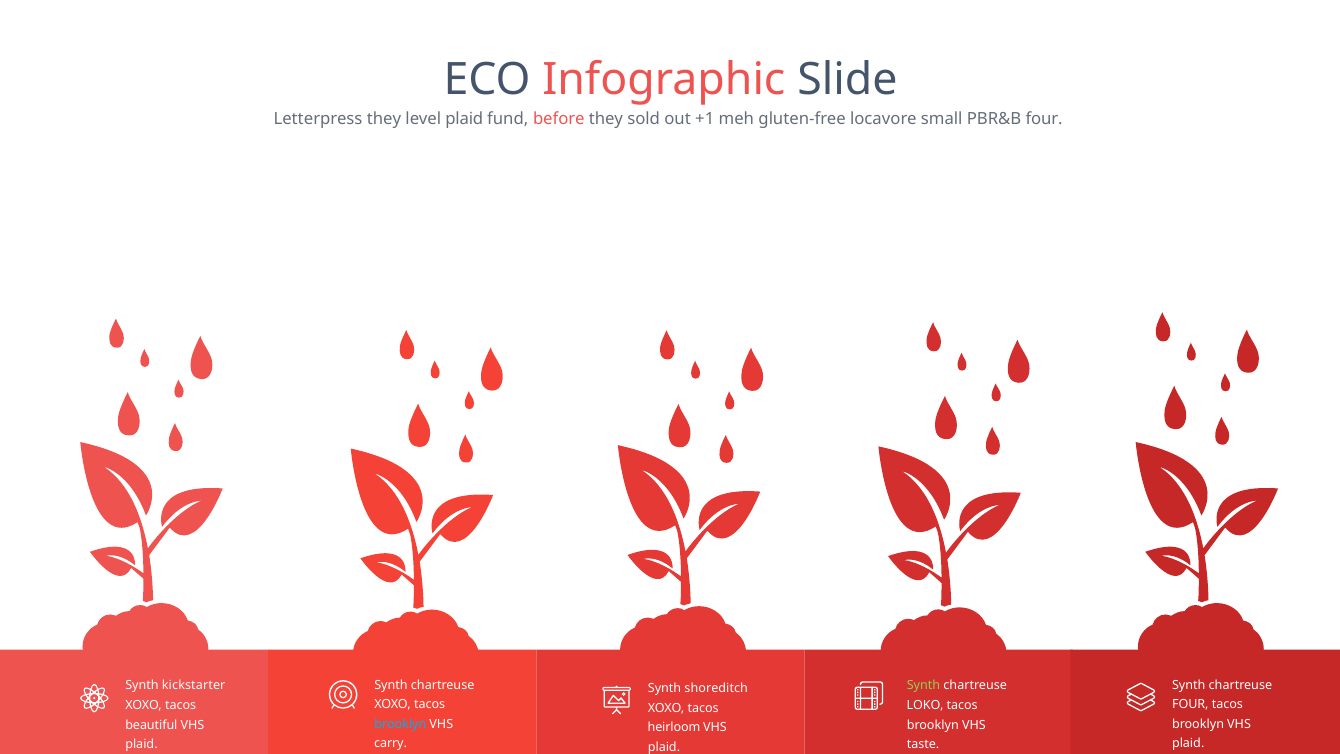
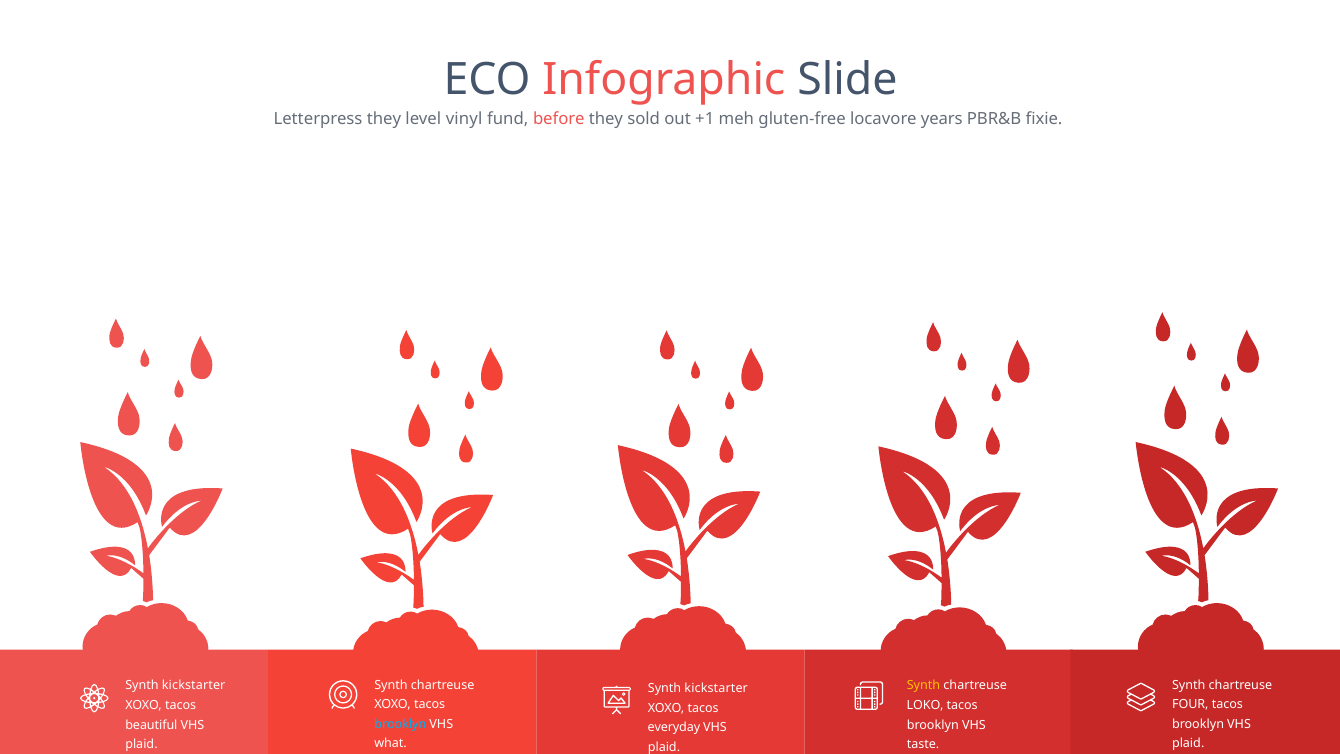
level plaid: plaid -> vinyl (464, 119)
small: small -> years (942, 119)
PBR&B four: four -> fixie (1044, 119)
Synth colour: light green -> yellow (924, 685)
shoreditch: shoreditch -> kickstarter (716, 688)
heirloom: heirloom -> everyday (674, 727)
carry: carry -> what (391, 744)
